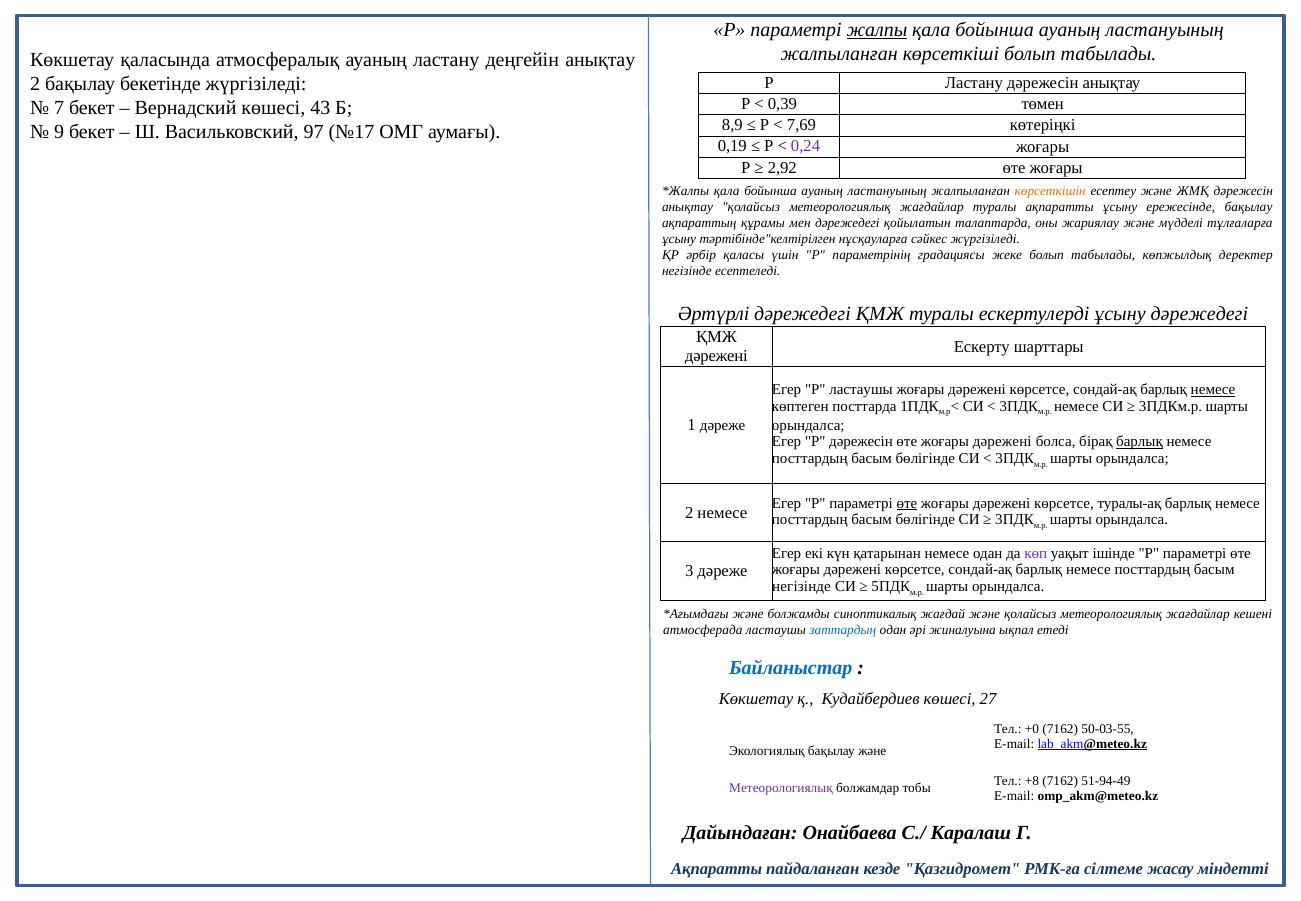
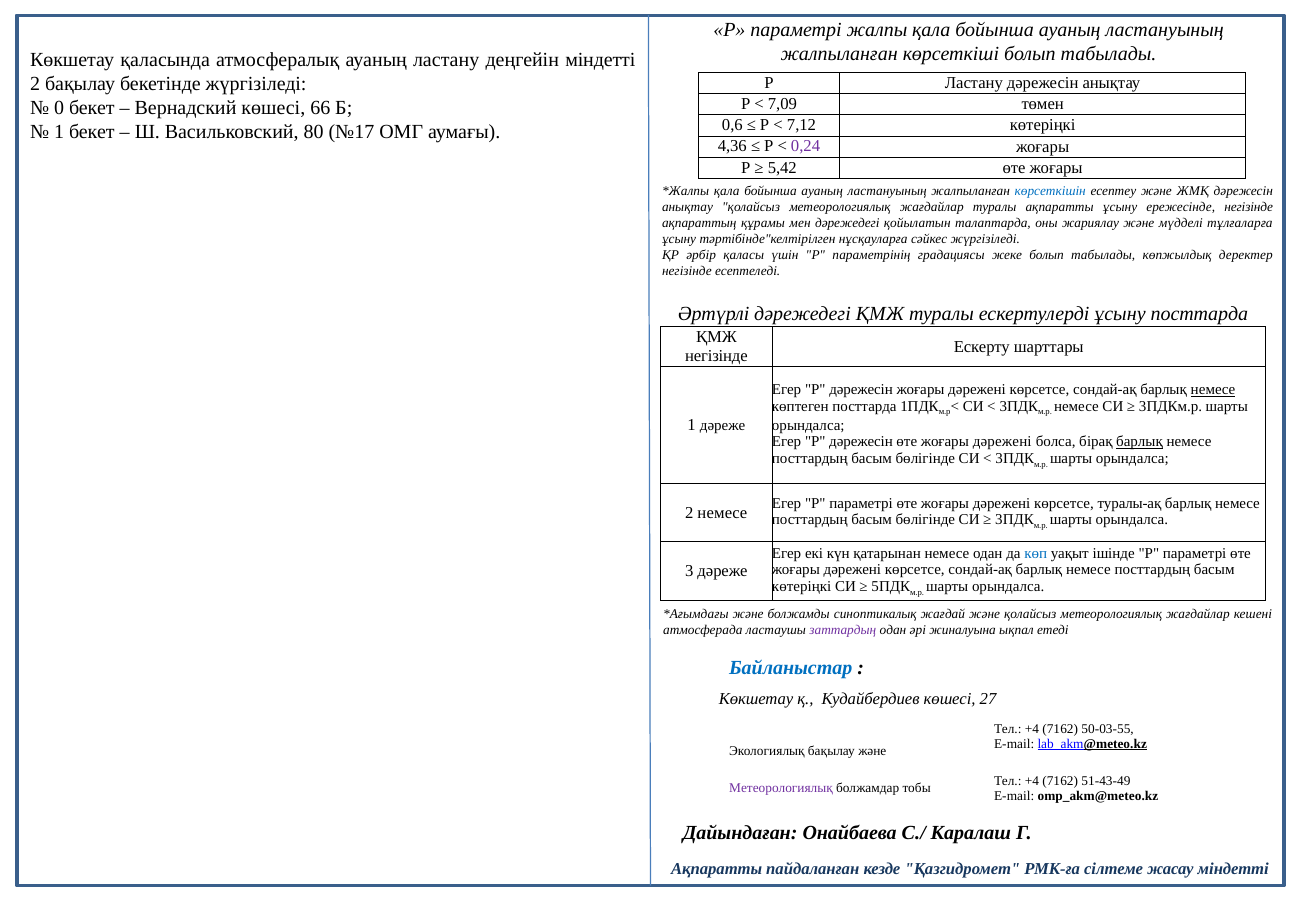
жалпы underline: present -> none (877, 30)
деңгейін анықтау: анықтау -> міндетті (600, 60)
0,39: 0,39 -> 7,09 (782, 103)
7: 7 -> 0 (59, 108)
43: 43 -> 66 (320, 108)
8,9: 8,9 -> 0,6 (732, 125)
7,69: 7,69 -> 7,12 (802, 125)
9: 9 -> 1 (59, 132)
97: 97 -> 80 (314, 132)
0,19: 0,19 -> 4,36 (732, 146)
2,92: 2,92 -> 5,42 (782, 168)
көрсеткішін colour: orange -> blue (1050, 191)
ережесінде бақылау: бақылау -> негізінде (1249, 207)
ұсыну дәрежедегі: дәрежедегі -> посттарда (1199, 314)
дәрежені: дәрежені -> негізінде (716, 356)
Р ластаушы: ластаушы -> дәрежесін (861, 389)
өте underline: present -> none (907, 503)
көп colour: purple -> blue (1036, 553)
негізінде: негізінде -> көтеріңкі (802, 586)
заттардың colour: blue -> purple (843, 630)
+0: +0 -> +4 (1032, 729)
+8: +8 -> +4 (1032, 781)
51-94-49: 51-94-49 -> 51-43-49 (1106, 781)
